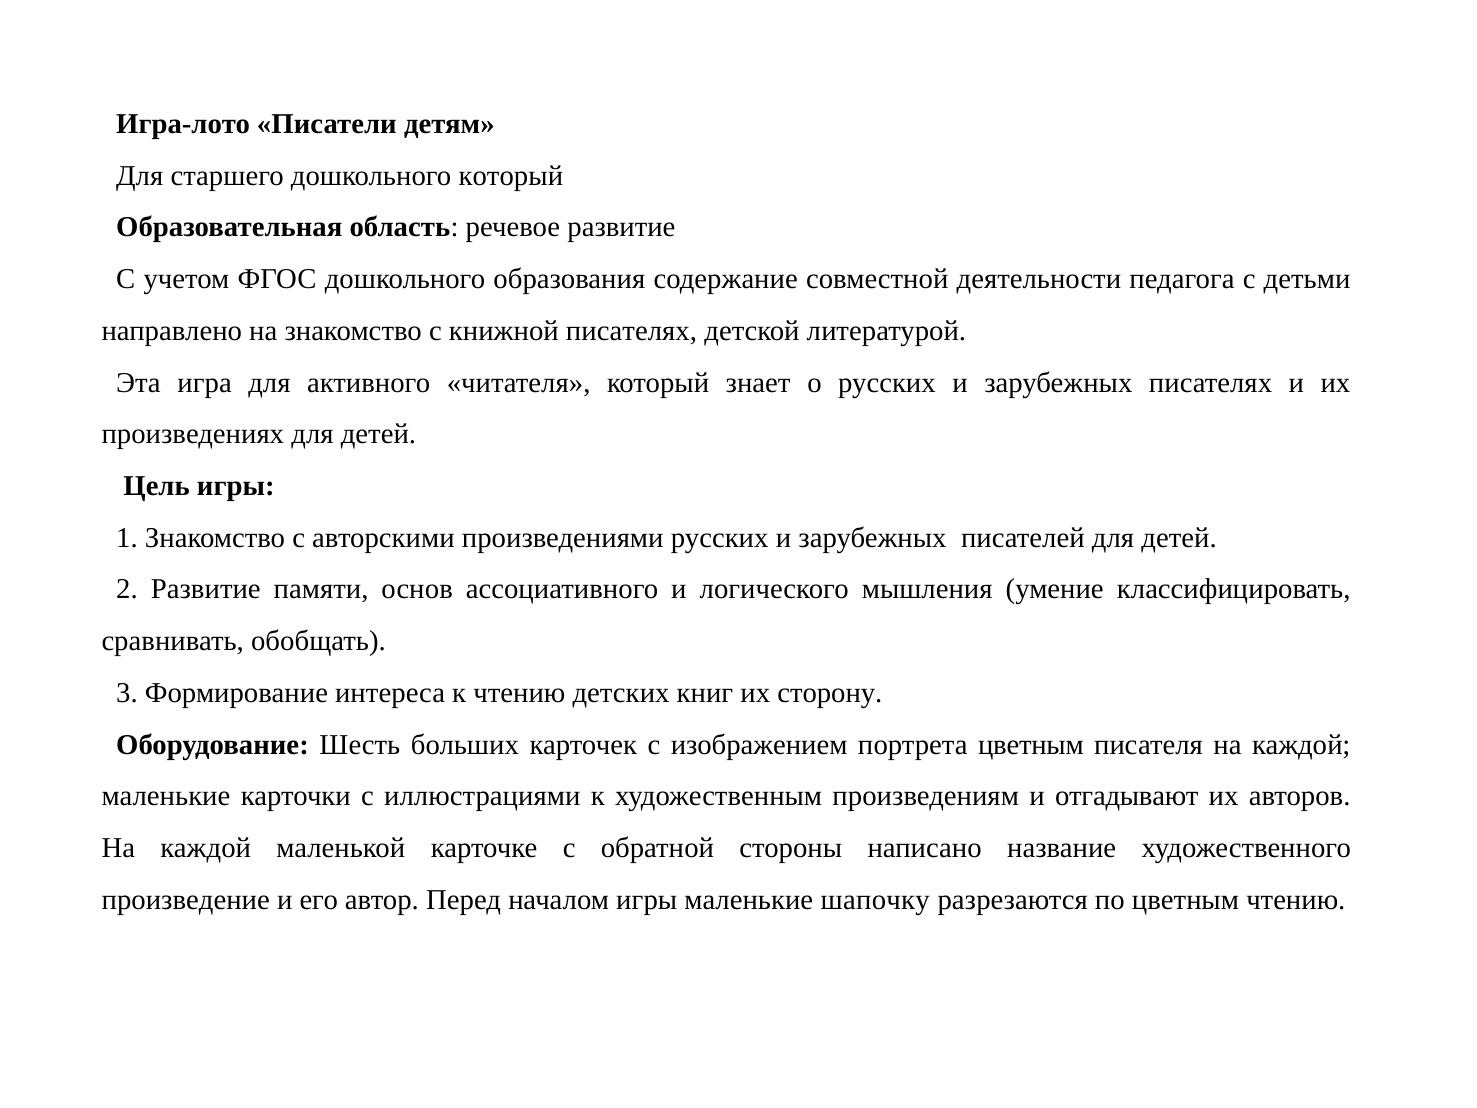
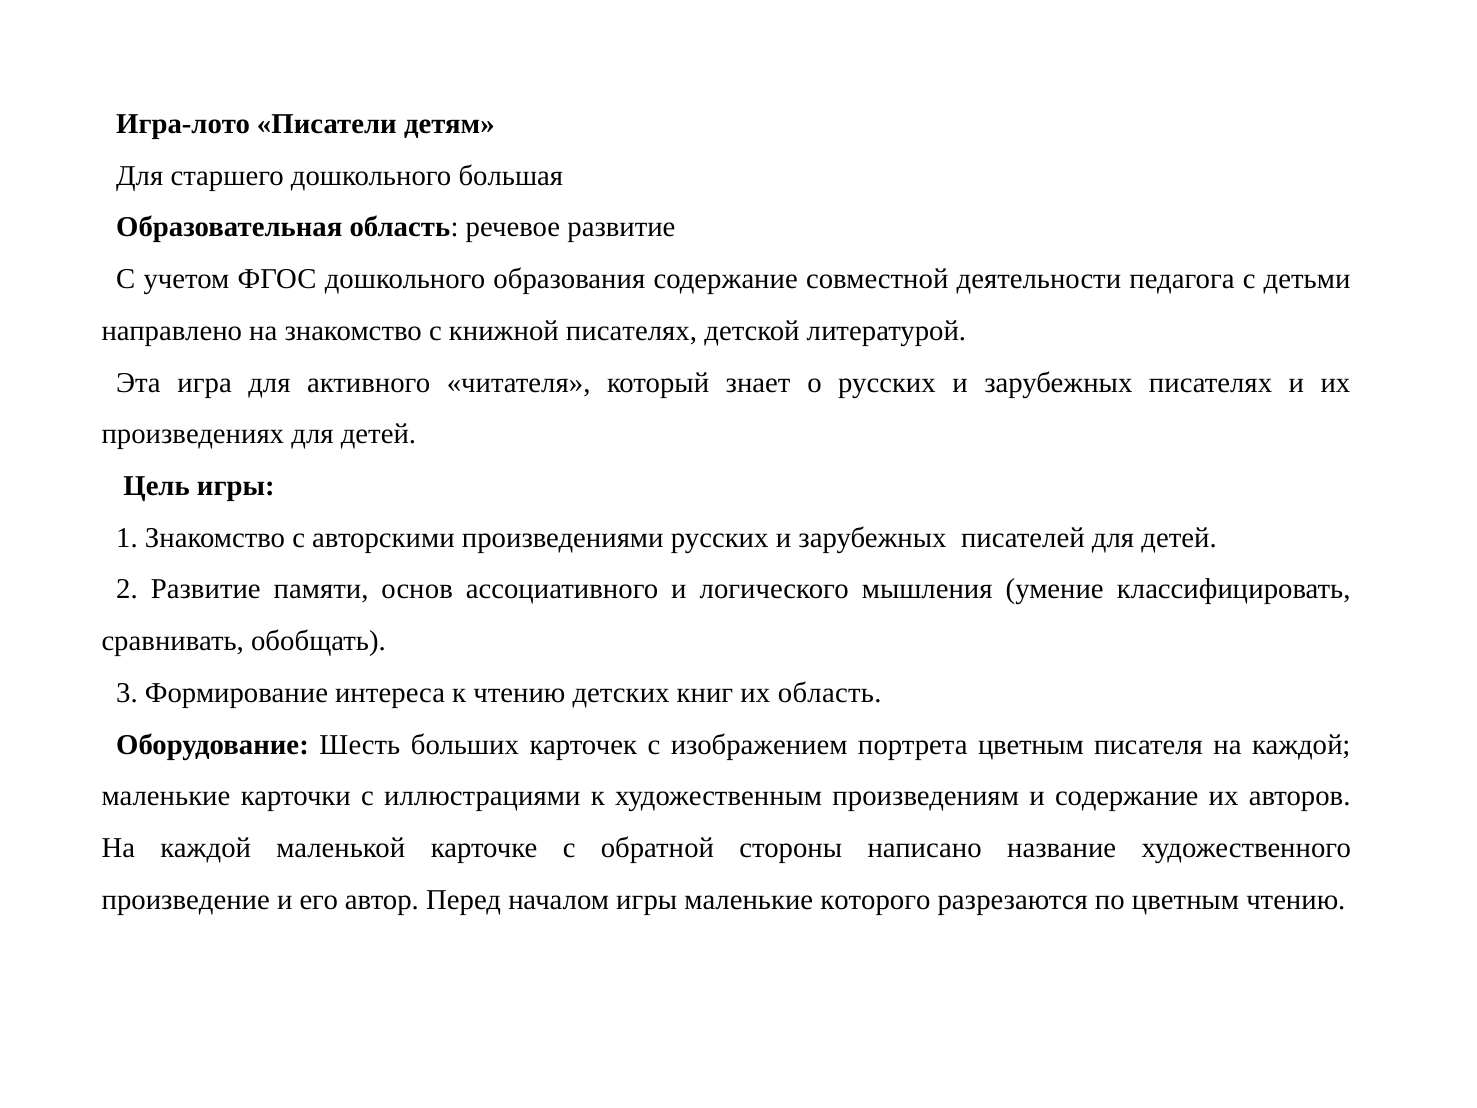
дошкольного который: который -> большая (511, 176)
их сторону: сторону -> область (830, 693)
и отгадывают: отгадывают -> содержание (1127, 796)
шапочку: шапочку -> которого (875, 899)
